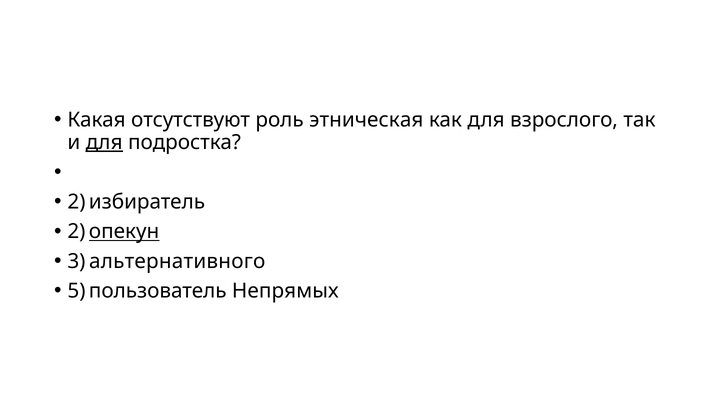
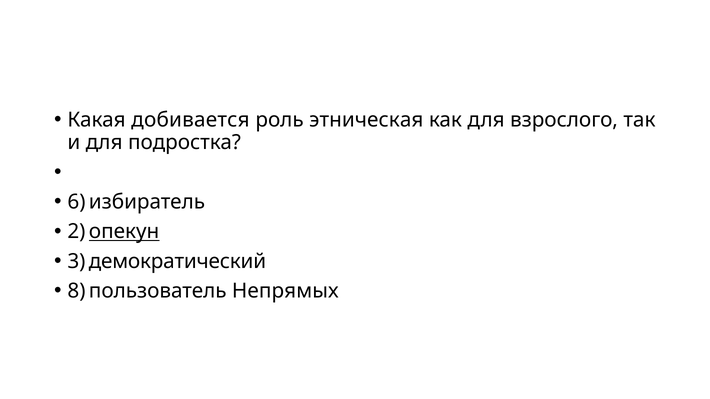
отсутствуют: отсутствуют -> добивается (190, 120)
для underline: present -> none (104, 142)
2: 2 -> 6 (76, 202)
альтернативного: альтернативного -> демократический (177, 261)
5: 5 -> 8 (76, 291)
